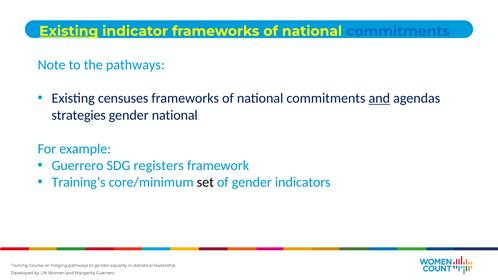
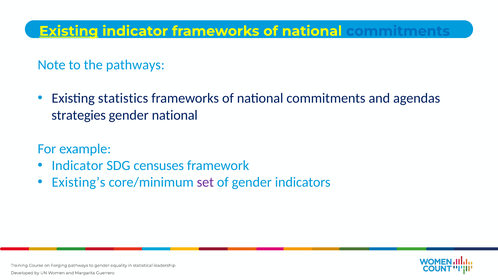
censuses: censuses -> statistics (123, 98)
and underline: present -> none (379, 98)
Guerrero: Guerrero -> Indicator (77, 166)
registers: registers -> censuses (159, 166)
Training’s: Training’s -> Existing’s (78, 182)
set colour: black -> purple (205, 182)
